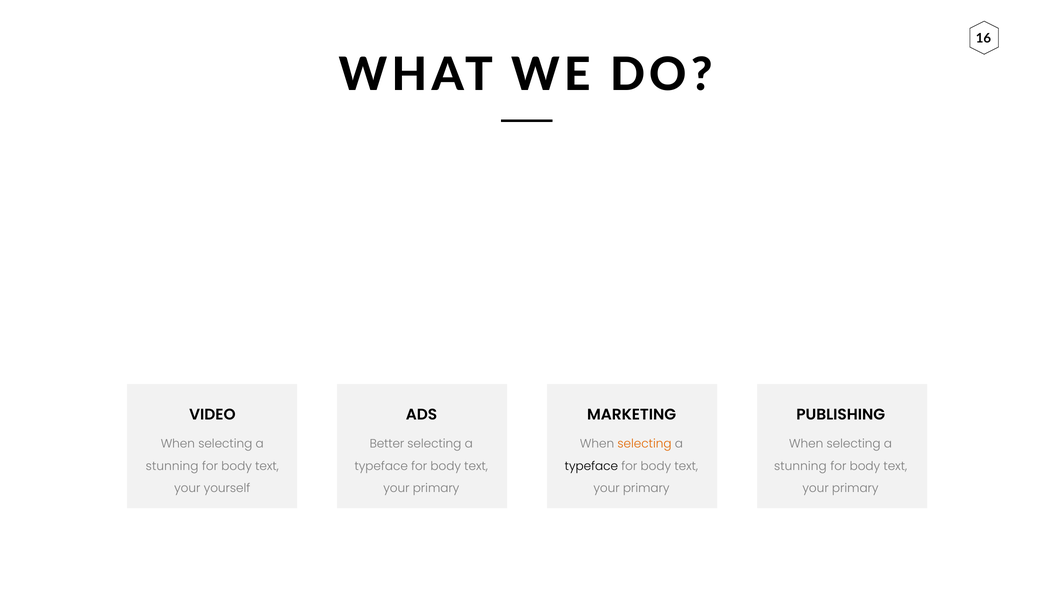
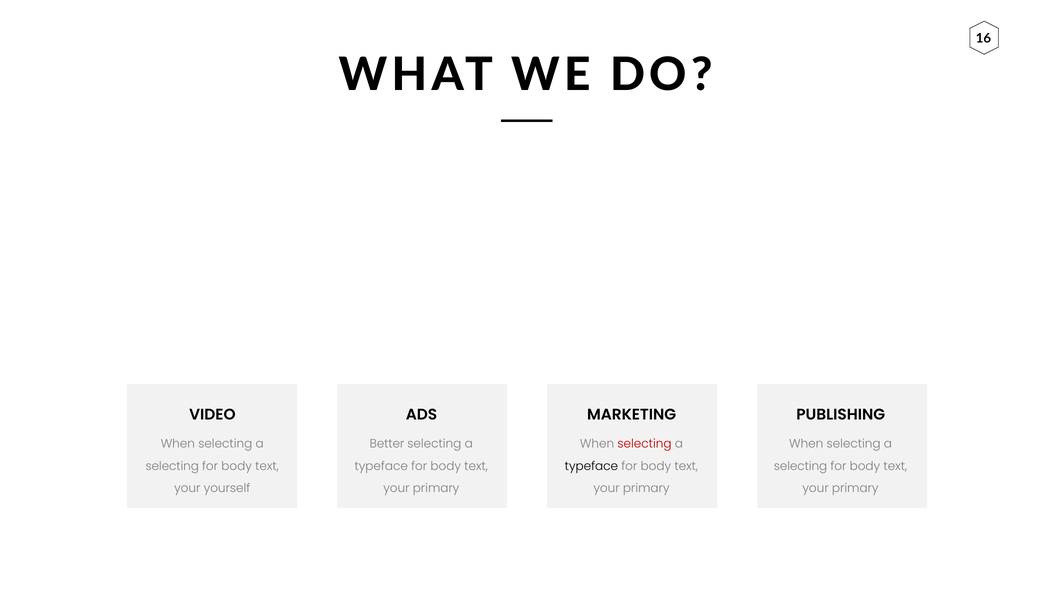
selecting colour: orange -> red (644, 444)
stunning: stunning -> selecting (172, 466)
stunning: stunning -> selecting (801, 466)
